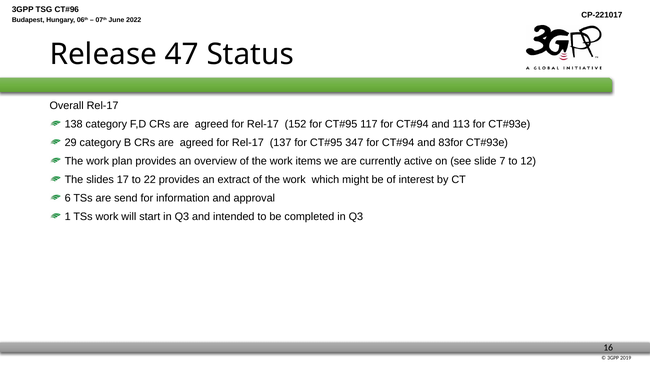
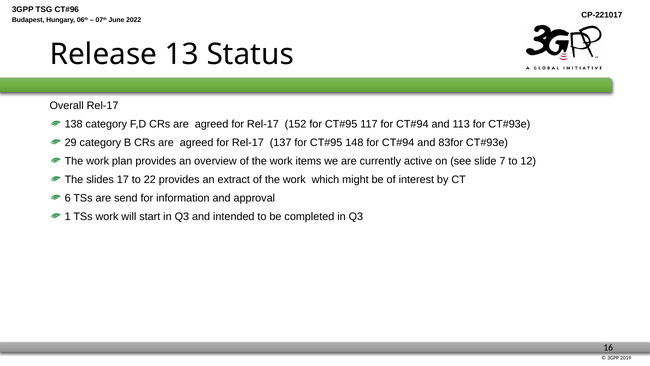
47: 47 -> 13 (182, 55)
347: 347 -> 148 (354, 142)
